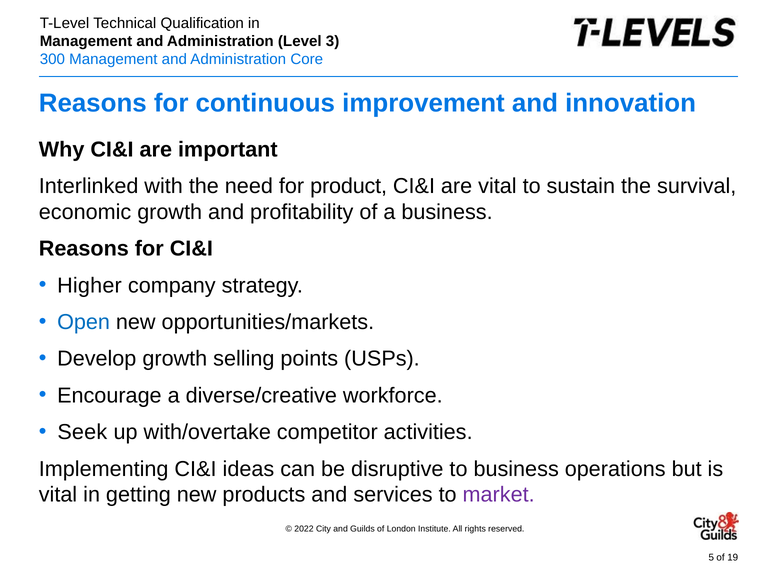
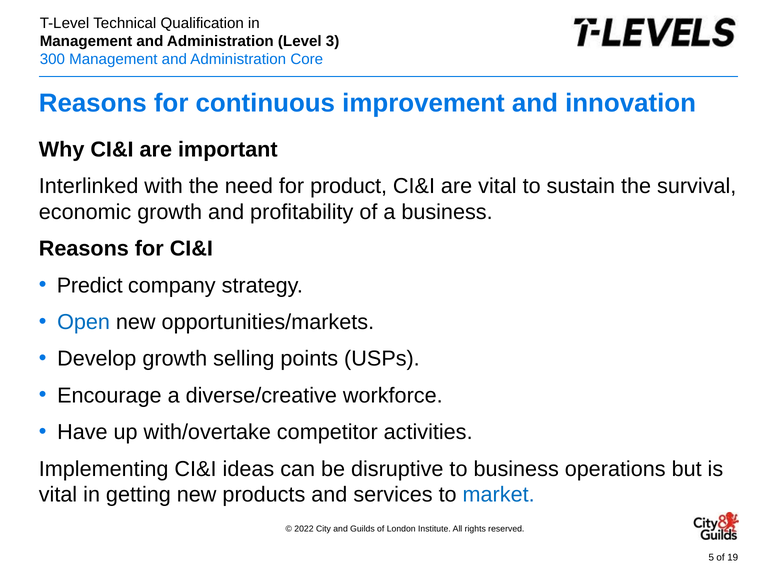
Higher: Higher -> Predict (90, 285)
Seek: Seek -> Have (82, 432)
market colour: purple -> blue (499, 495)
